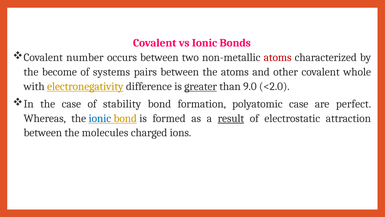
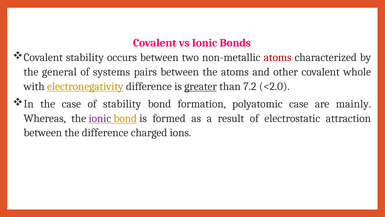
Covalent number: number -> stability (85, 57)
become: become -> general (59, 72)
9.0: 9.0 -> 7.2 (250, 86)
perfect: perfect -> mainly (354, 104)
ionic colour: blue -> purple (100, 118)
result underline: present -> none (231, 118)
the molecules: molecules -> difference (105, 133)
